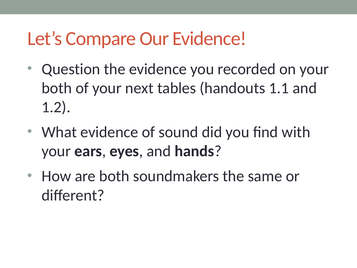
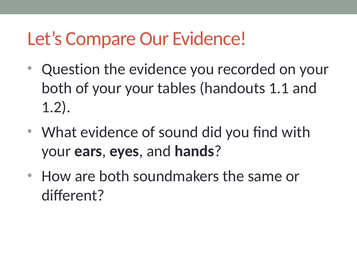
your next: next -> your (140, 88)
